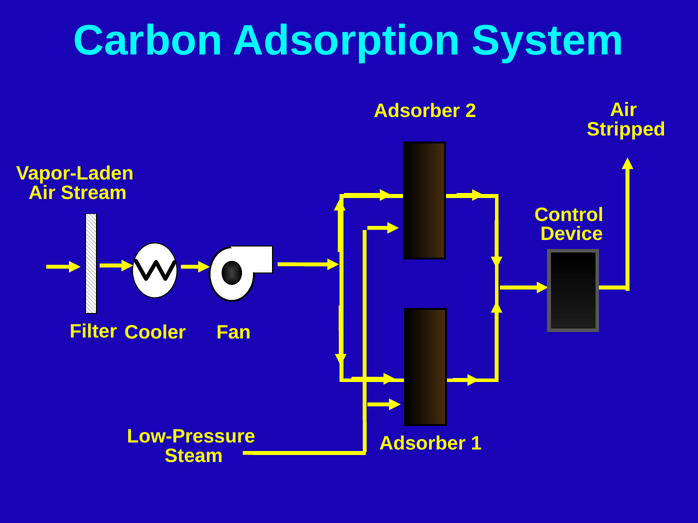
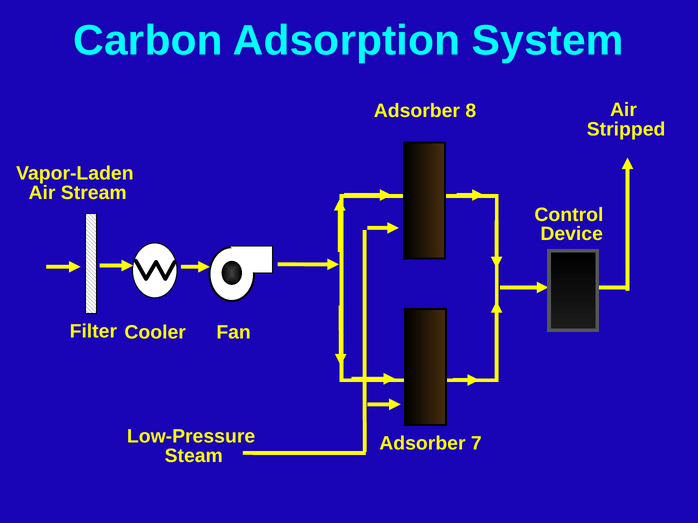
2: 2 -> 8 (471, 111)
1: 1 -> 7 (476, 444)
